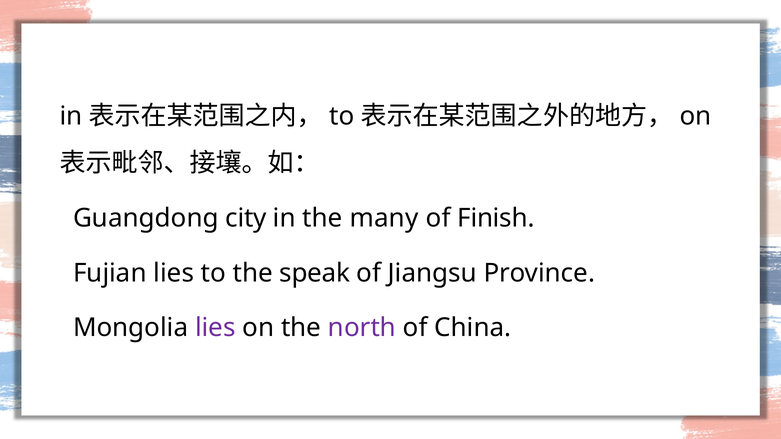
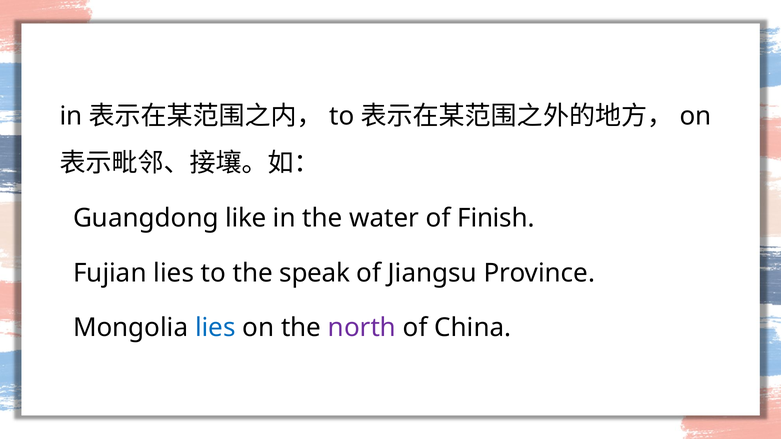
city: city -> like (246, 218)
many: many -> water (384, 218)
lies colour: purple -> blue (215, 328)
